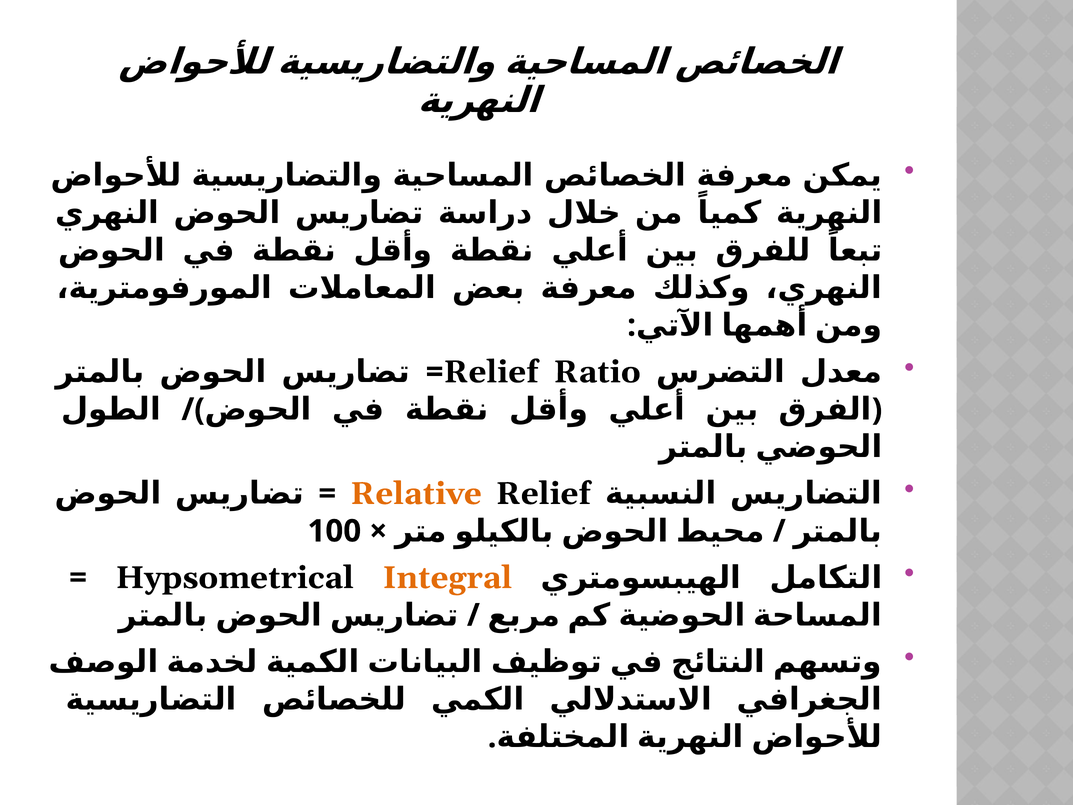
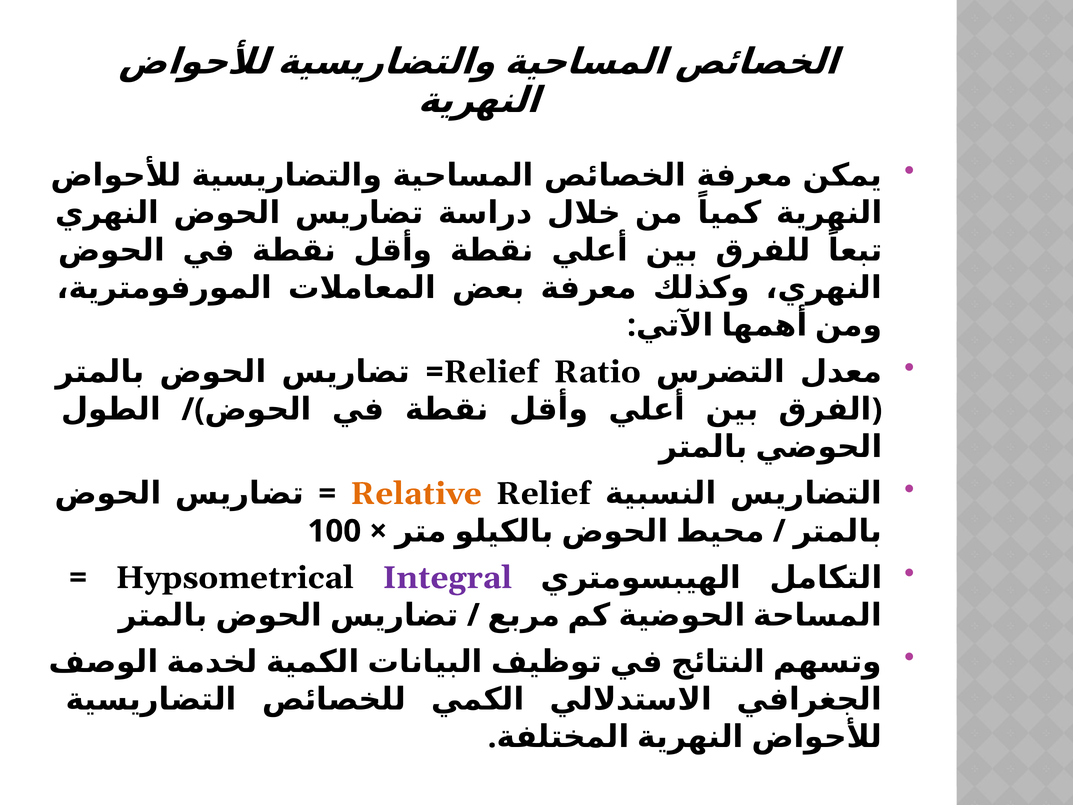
Integral colour: orange -> purple (447, 578)
